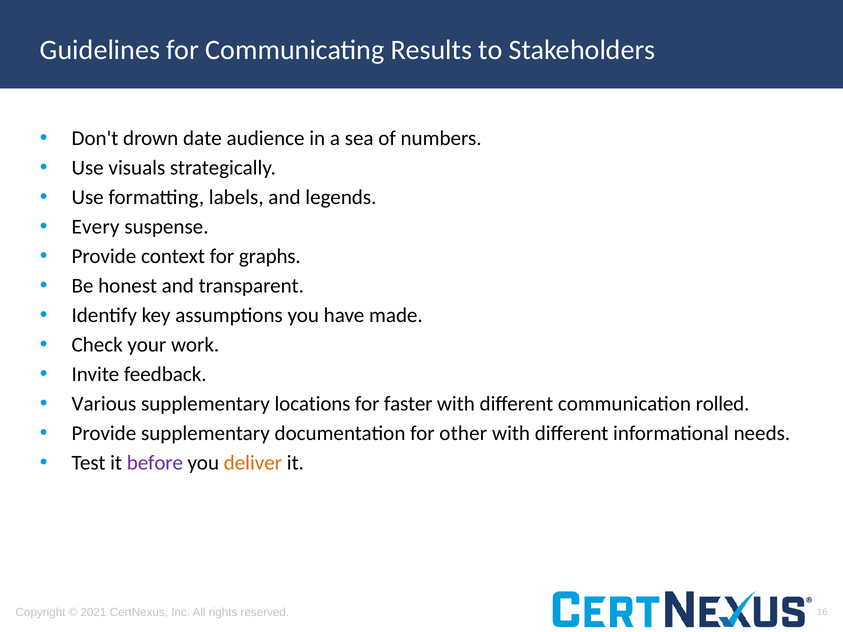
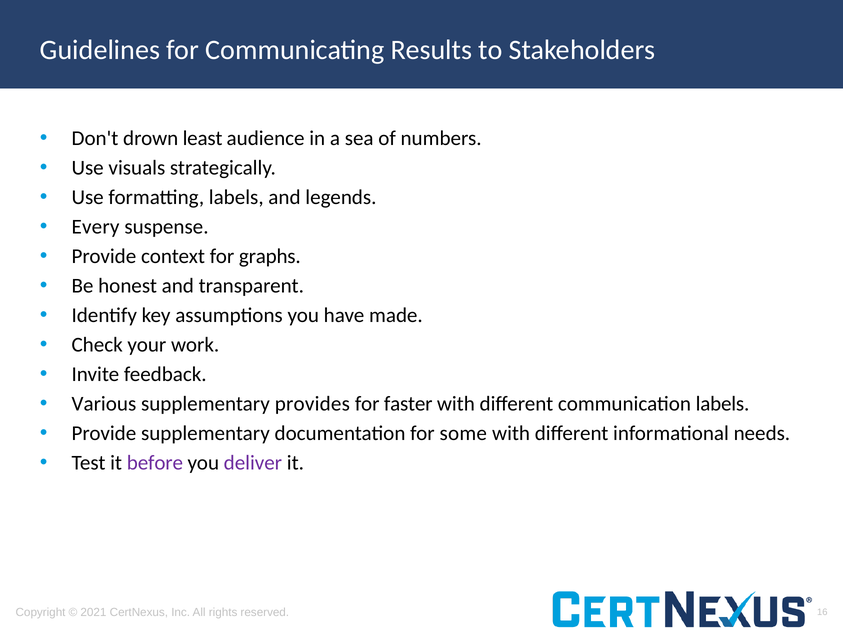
date: date -> least (203, 138)
locations: locations -> provides (312, 404)
communication rolled: rolled -> labels (722, 404)
other: other -> some (463, 433)
deliver colour: orange -> purple (253, 463)
